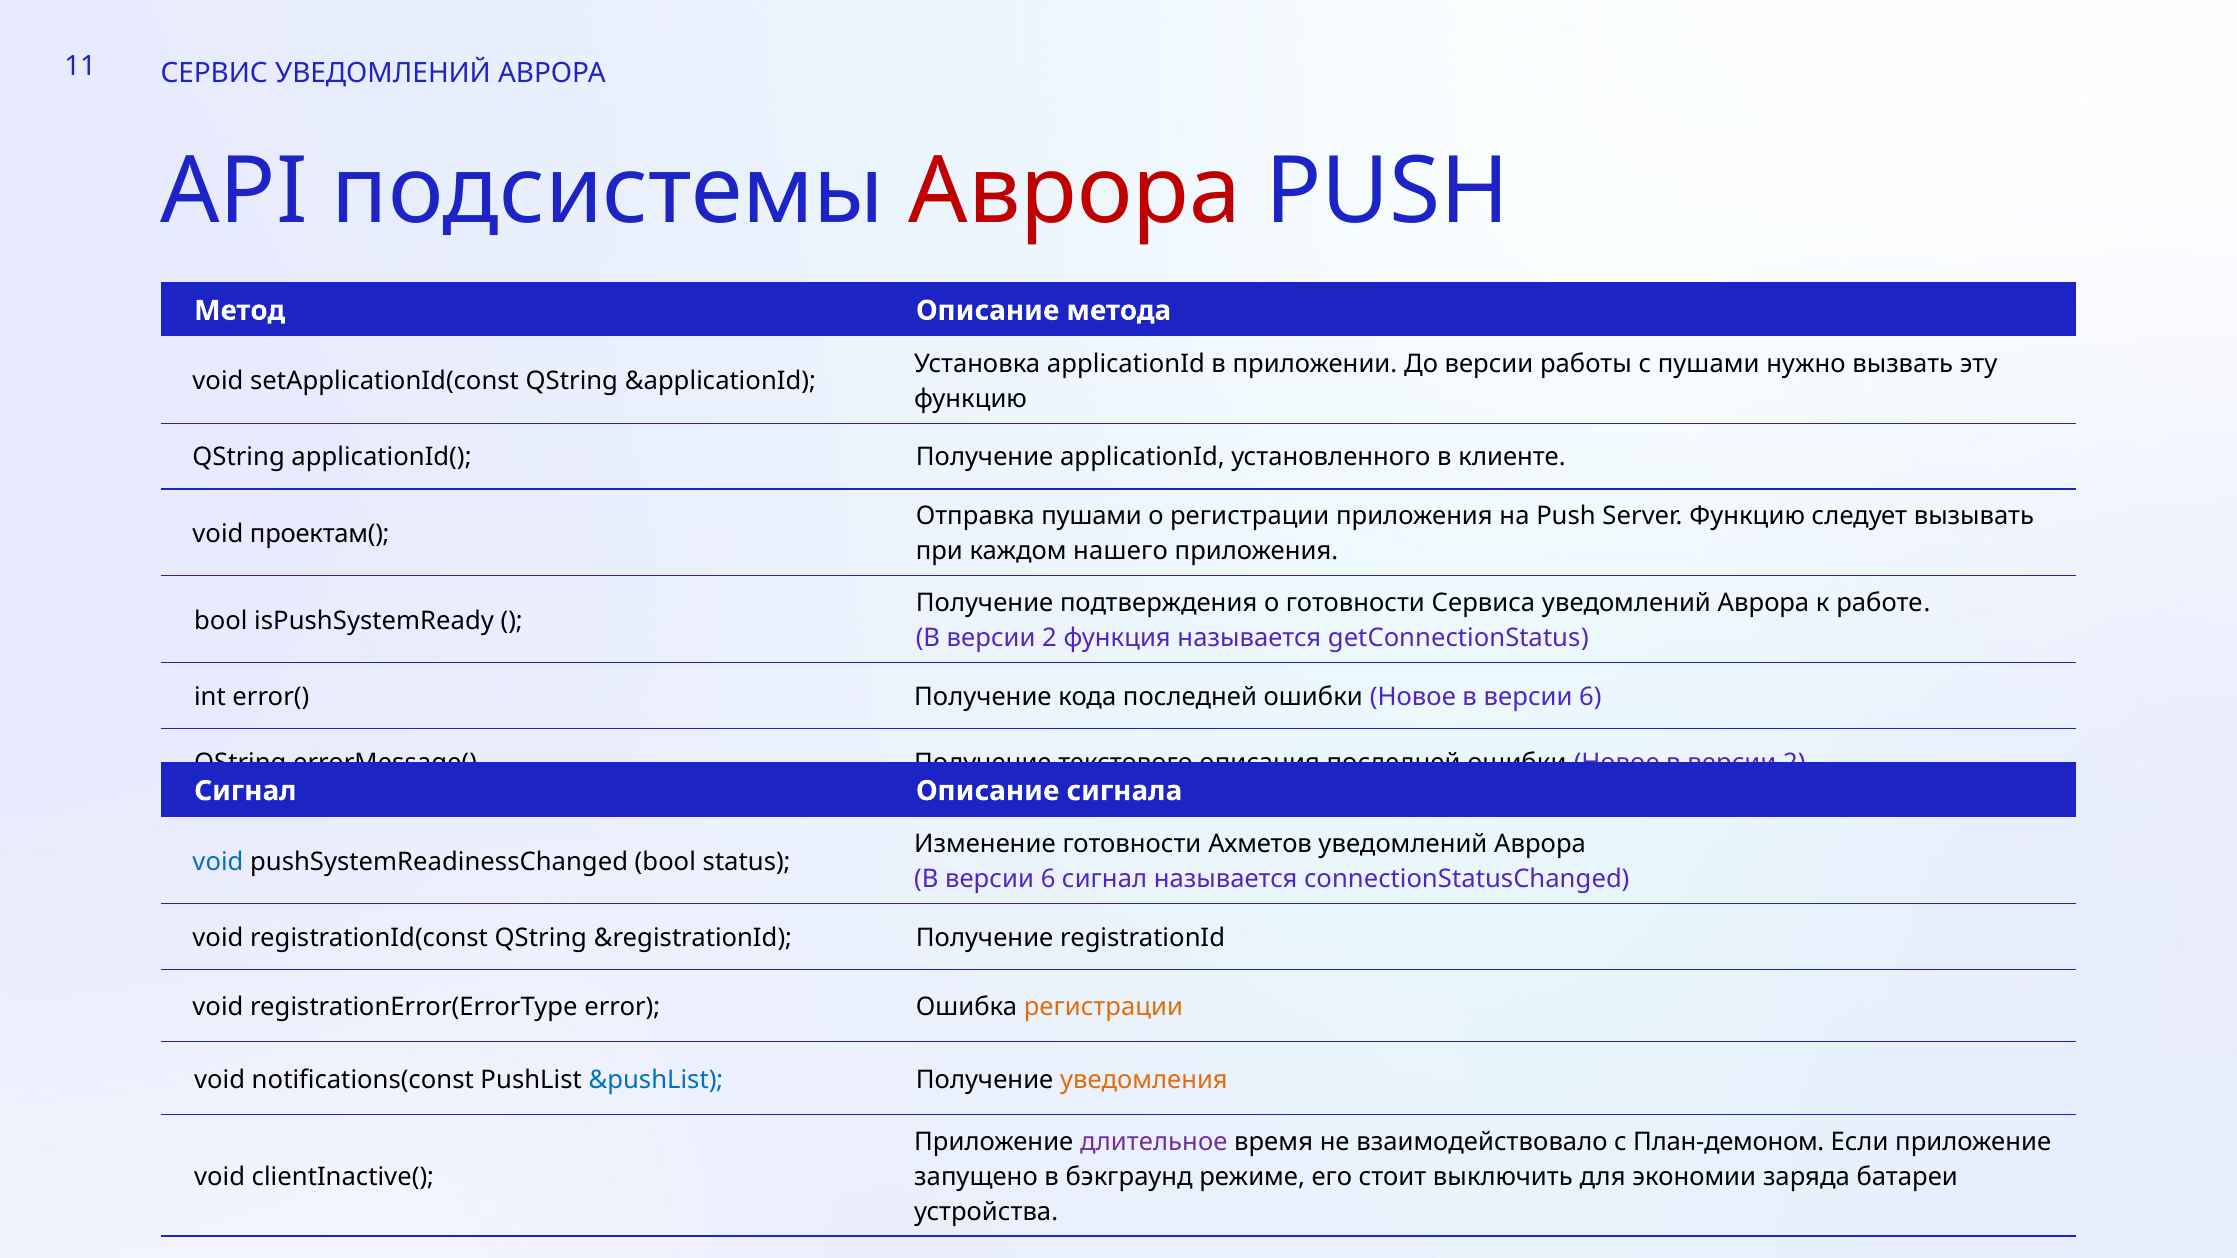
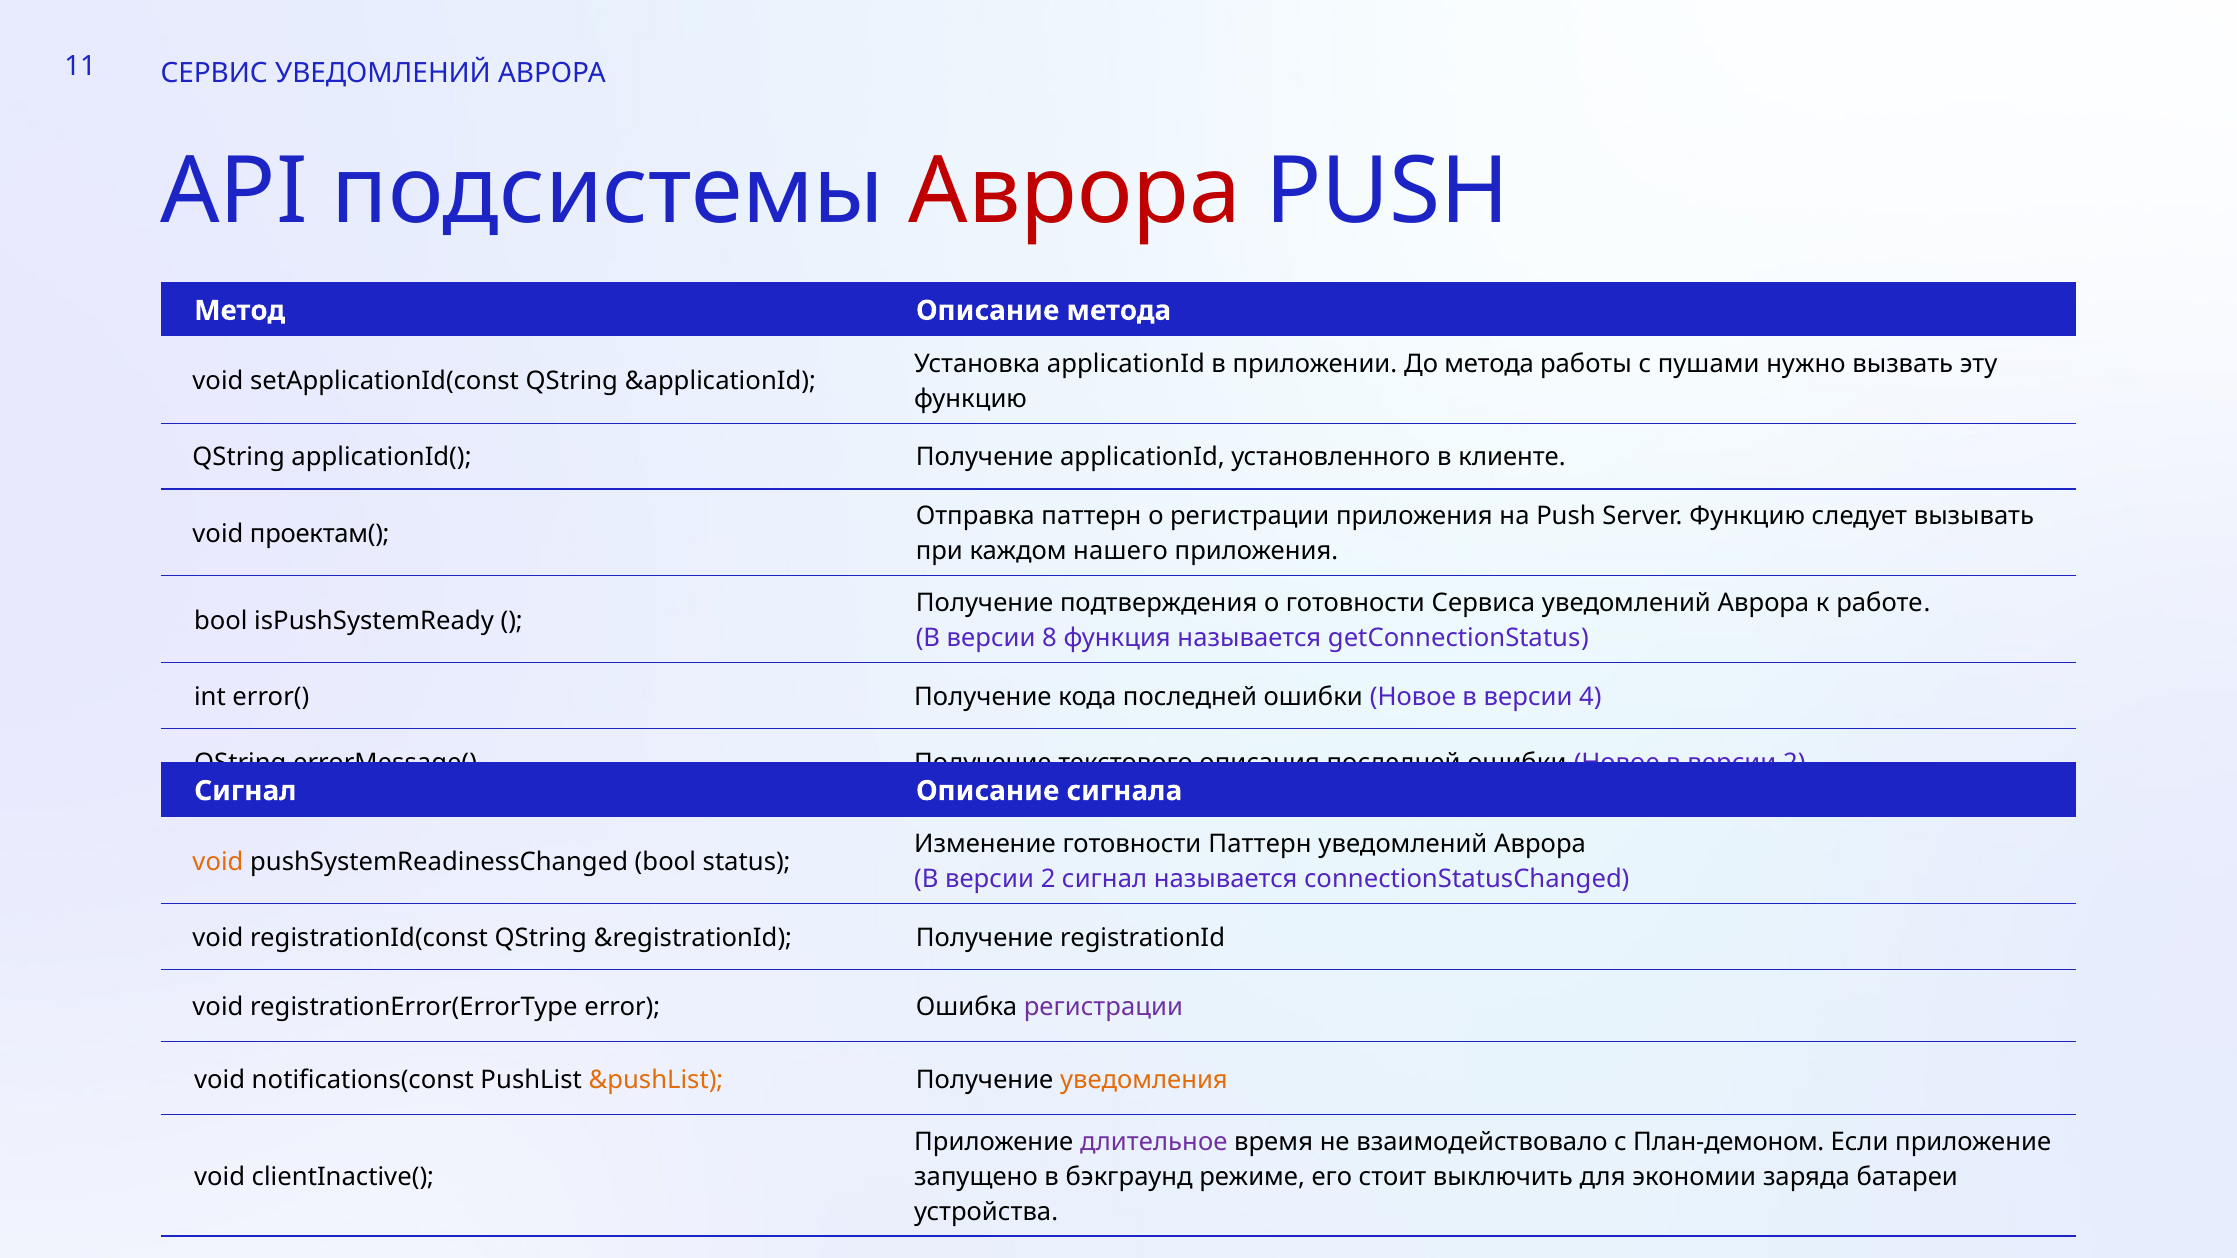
До версии: версии -> метода (1489, 364)
Отправка пушами: пушами -> паттерн (1091, 516)
2: 2 -> 8 (1050, 638)
Новое в версии 6: 6 -> 4 (1590, 697)
готовности Ахметов: Ахметов -> Паттерн (1260, 844)
void colour: blue -> orange (218, 862)
6: 6 -> 2 (1048, 879)
регистрации colour: orange -> purple (1103, 1007)
&pushList colour: blue -> orange (656, 1080)
